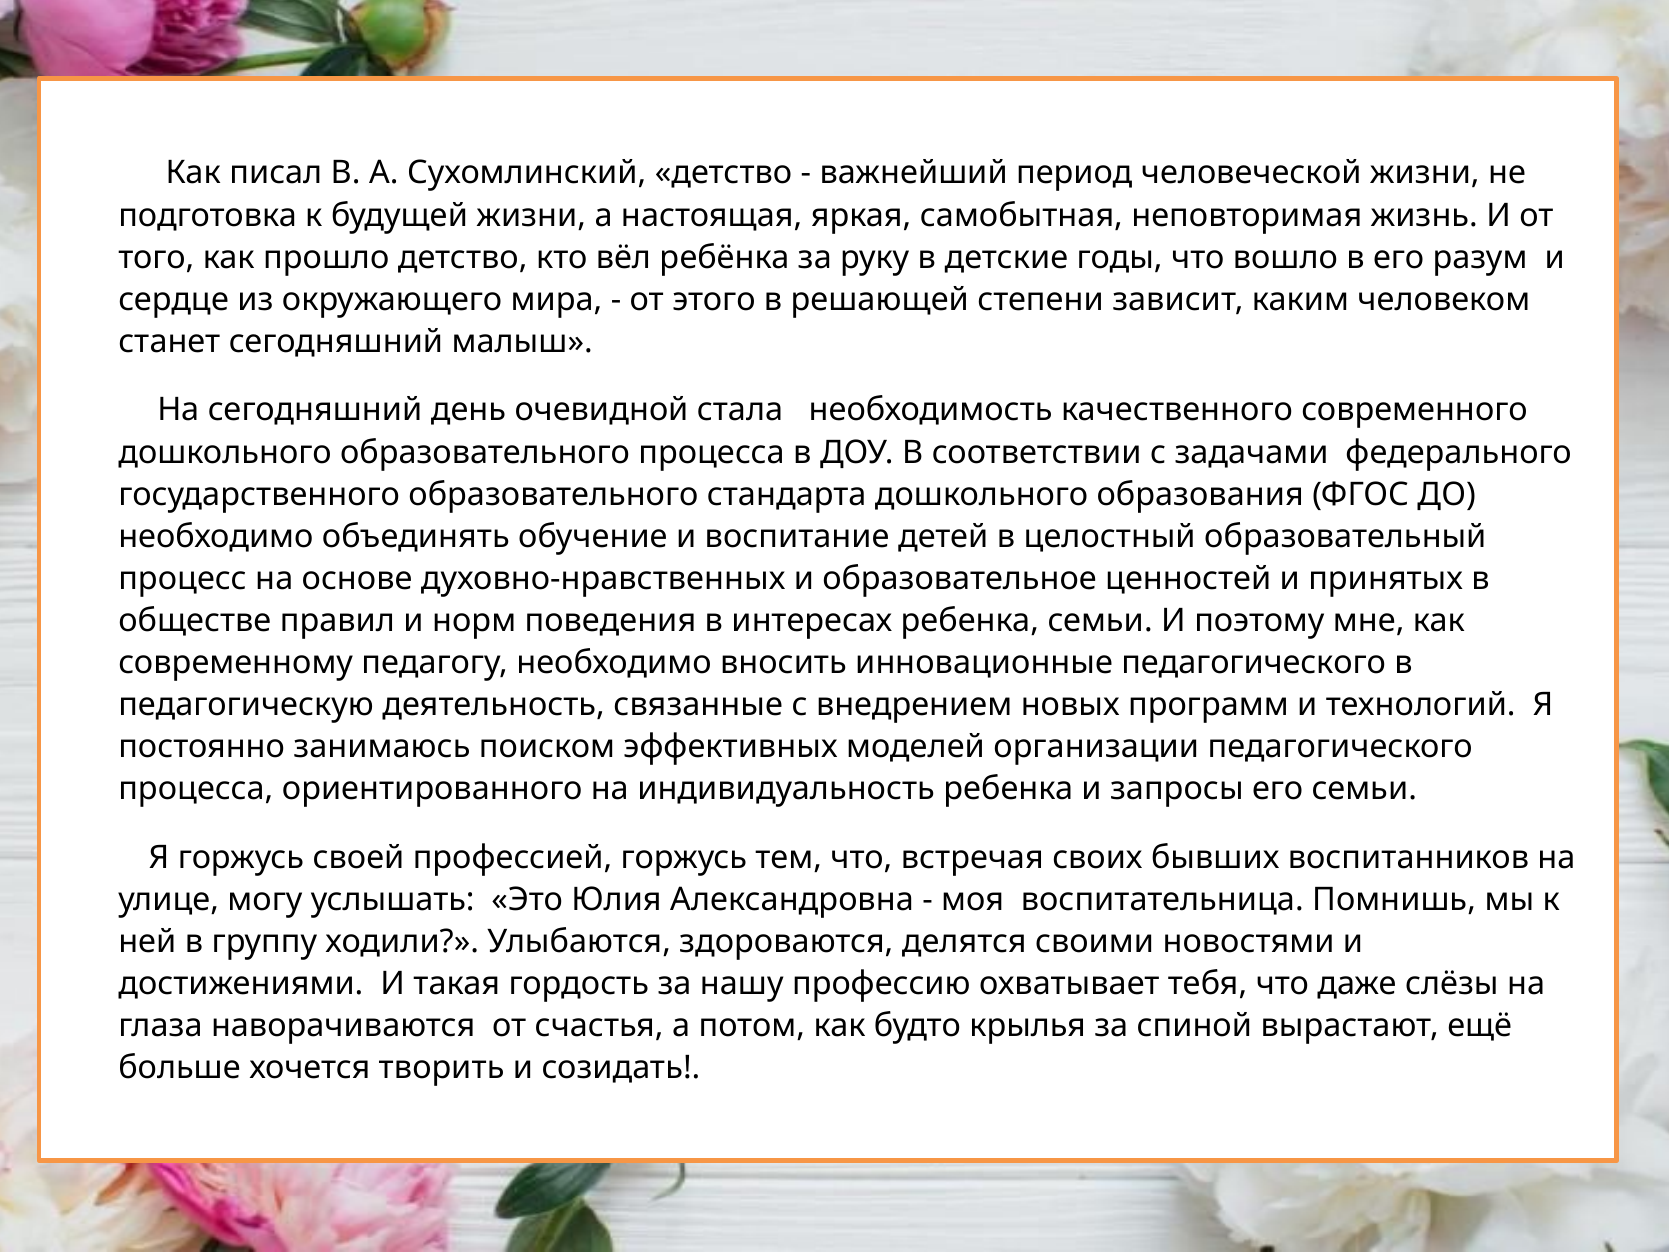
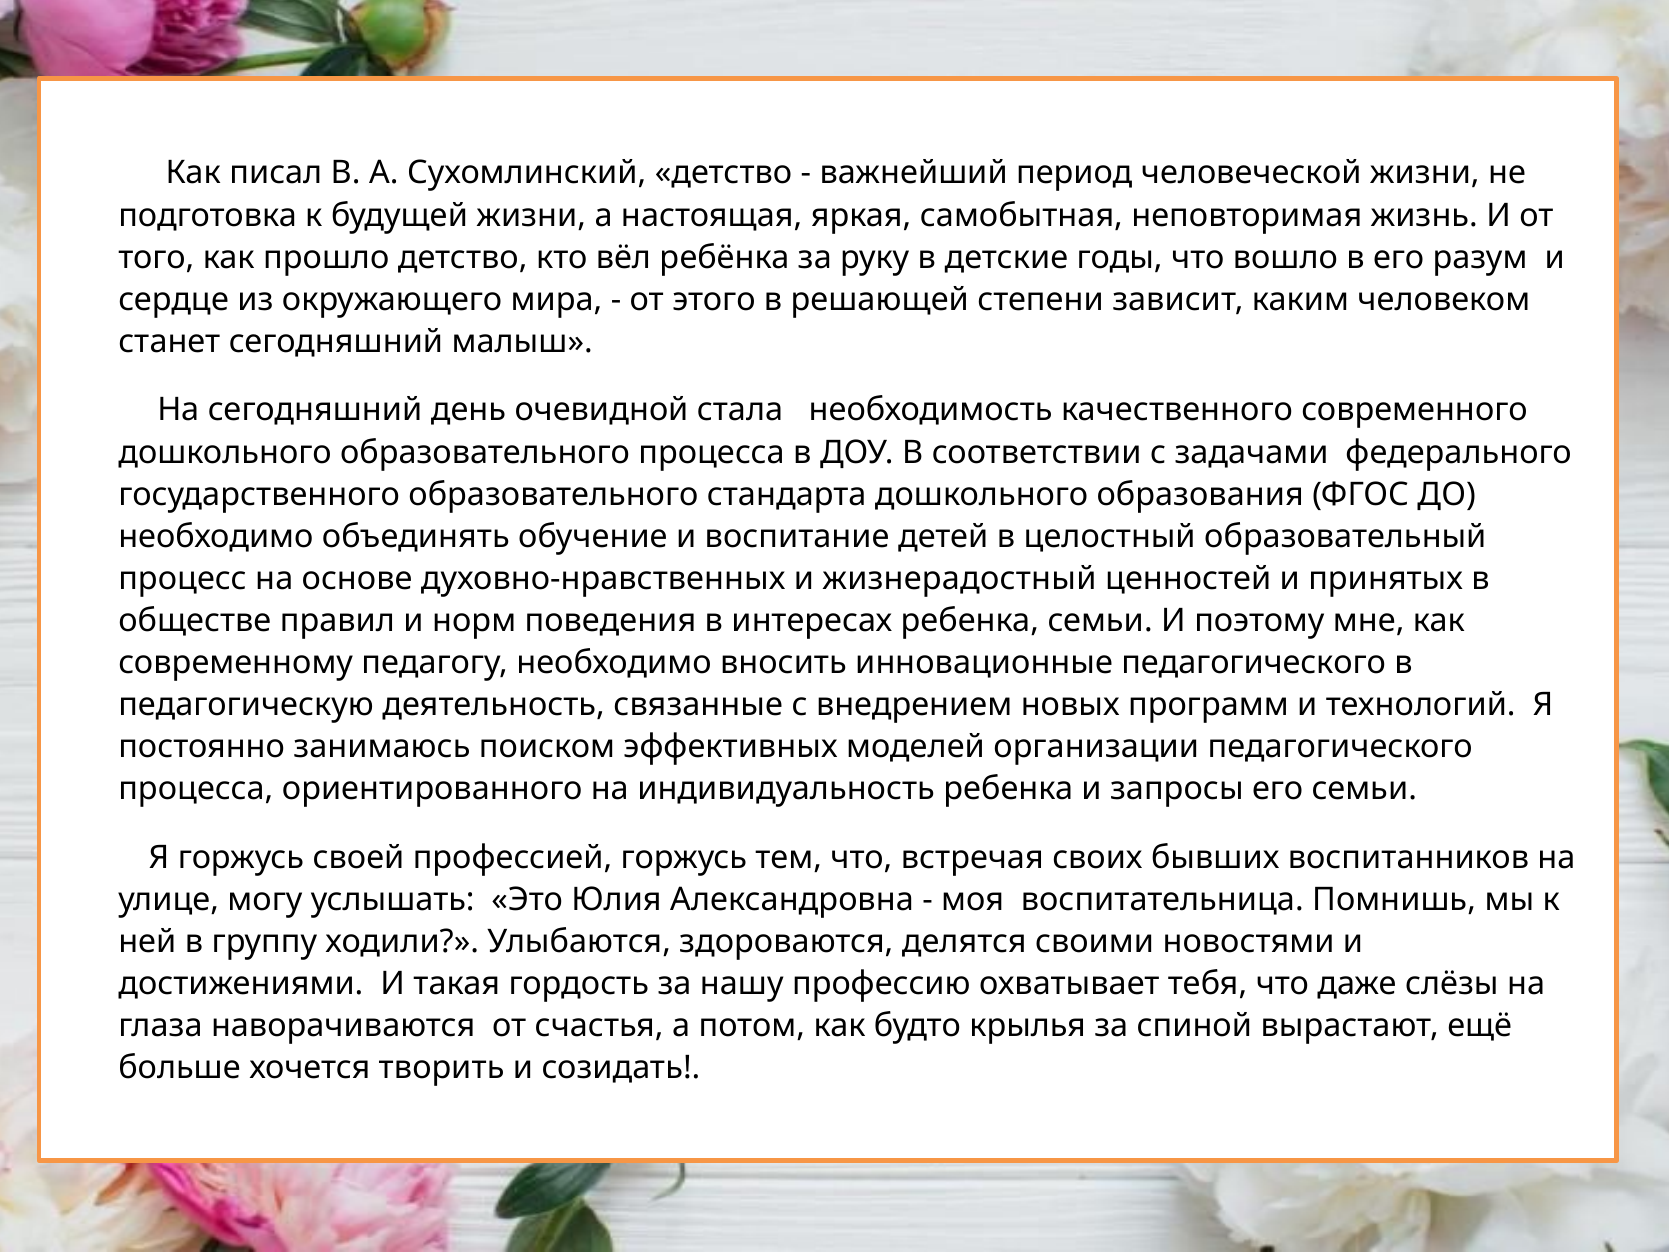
образовательное: образовательное -> жизнерадостный (959, 578)
